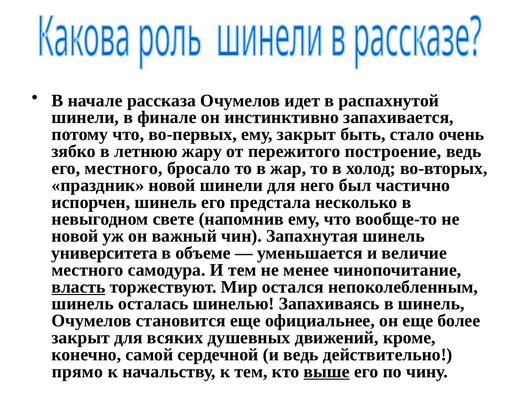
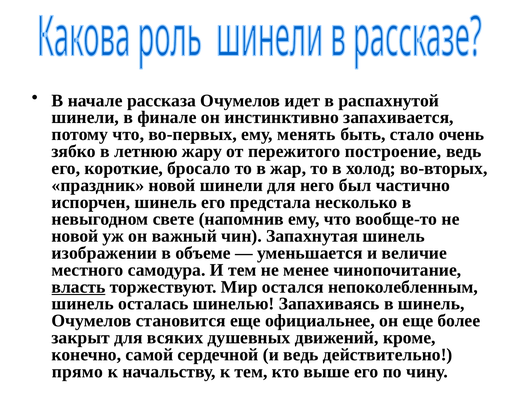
ему закрыт: закрыт -> менять (306, 134)
его местного: местного -> короткие (124, 168)
университета: университета -> изображении (104, 253)
выше underline: present -> none (327, 371)
